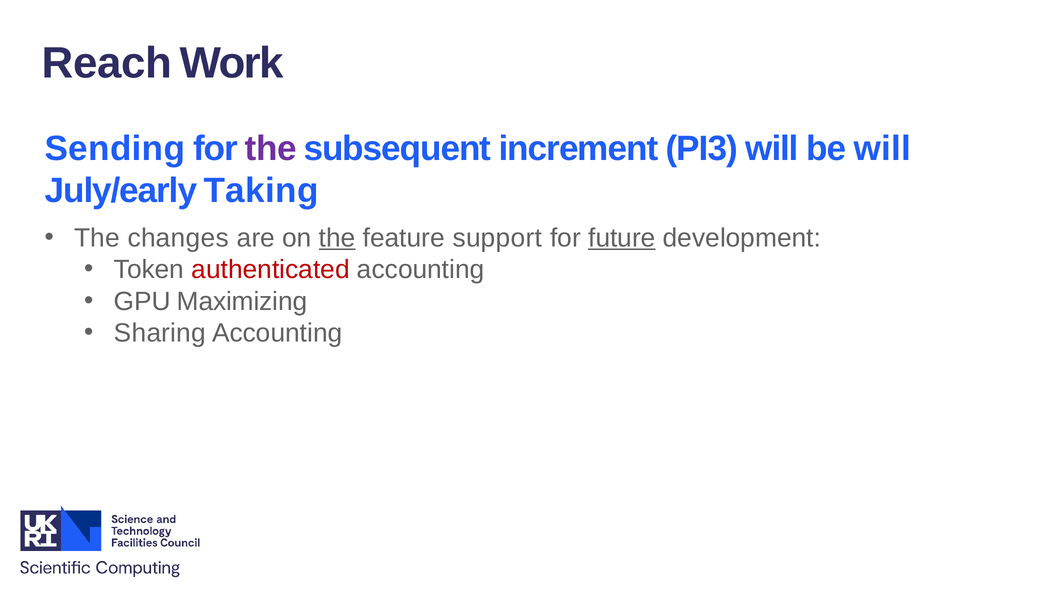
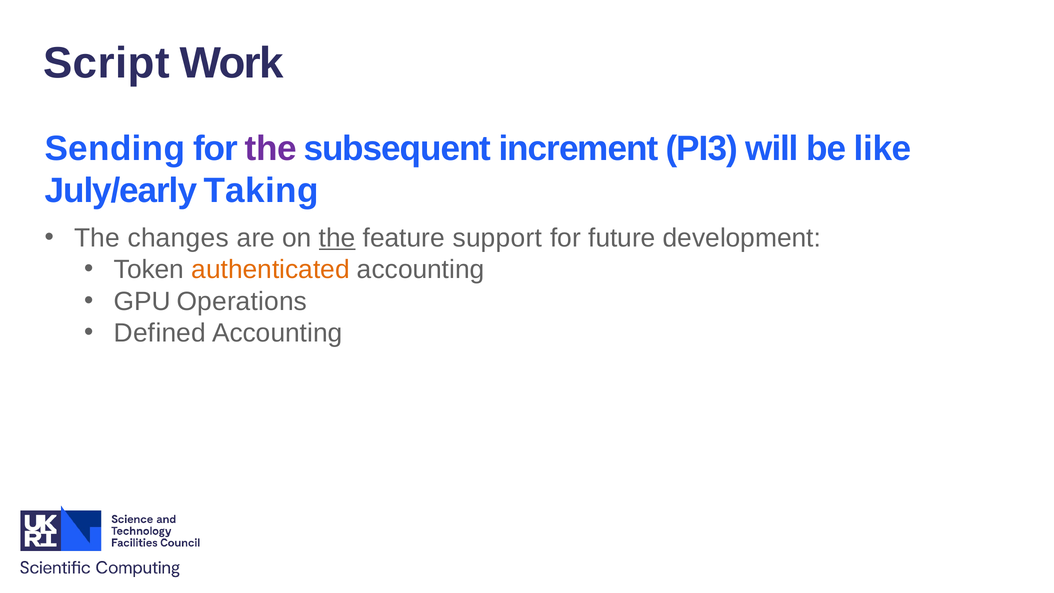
Reach: Reach -> Script (106, 63)
be will: will -> like (883, 149)
future underline: present -> none (622, 238)
authenticated colour: red -> orange (271, 270)
Maximizing: Maximizing -> Operations (242, 301)
Sharing: Sharing -> Defined (160, 333)
